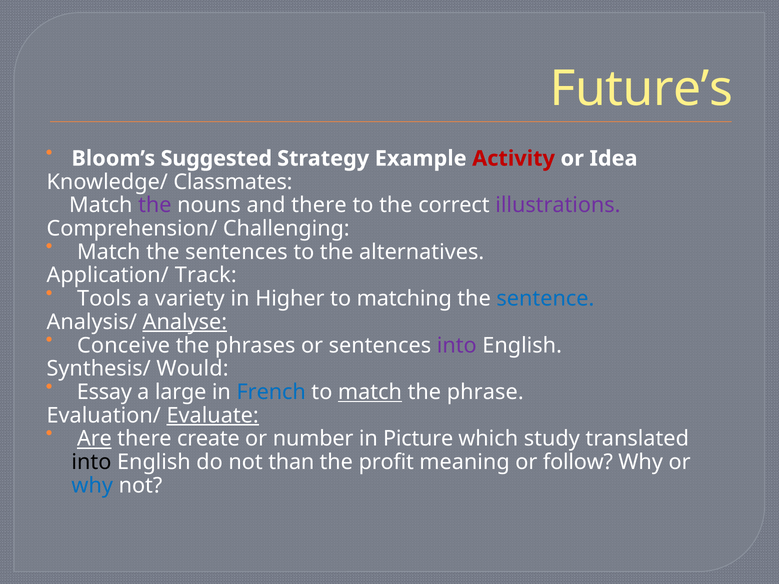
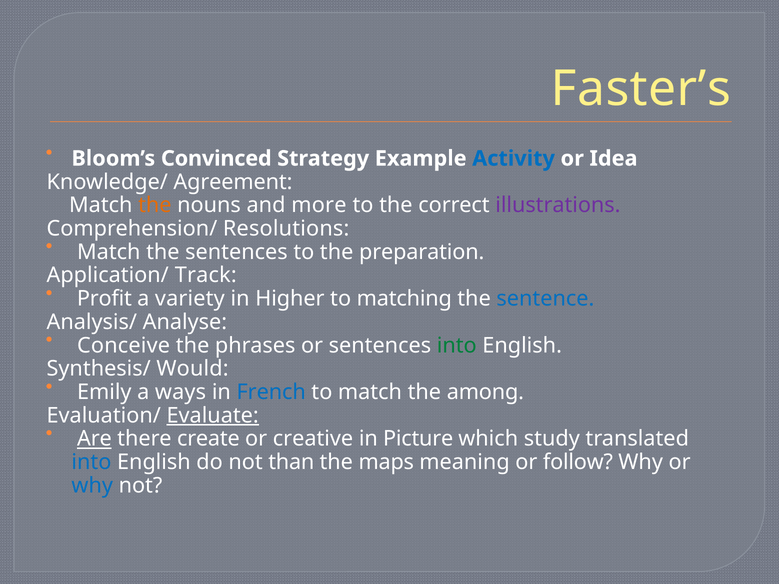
Future’s: Future’s -> Faster’s (641, 89)
Suggested: Suggested -> Convinced (216, 159)
Activity colour: red -> blue (514, 159)
Classmates: Classmates -> Agreement (233, 182)
the colour: purple -> orange (155, 205)
and there: there -> more (319, 205)
Challenging: Challenging -> Resolutions (286, 229)
alternatives: alternatives -> preparation (422, 252)
Tools: Tools -> Profit (104, 299)
Analyse underline: present -> none (185, 322)
into colour: purple -> green (457, 346)
Essay: Essay -> Emily (104, 392)
large: large -> ways (181, 392)
match underline: present -> none (370, 392)
phrase: phrase -> among (485, 392)
number: number -> creative (313, 439)
into colour: black -> blue (91, 462)
profit: profit -> maps (386, 462)
